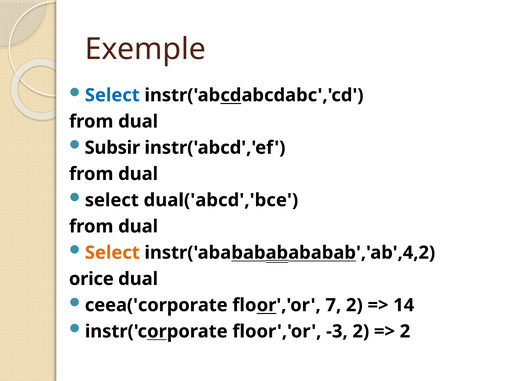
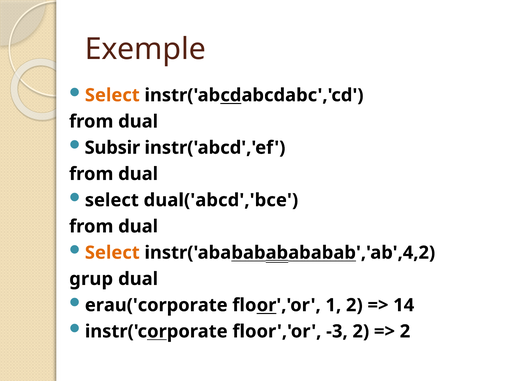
Select colour: blue -> orange (112, 95)
orice: orice -> grup (91, 279)
ceea('corporate: ceea('corporate -> erau('corporate (156, 305)
7: 7 -> 1 (333, 305)
